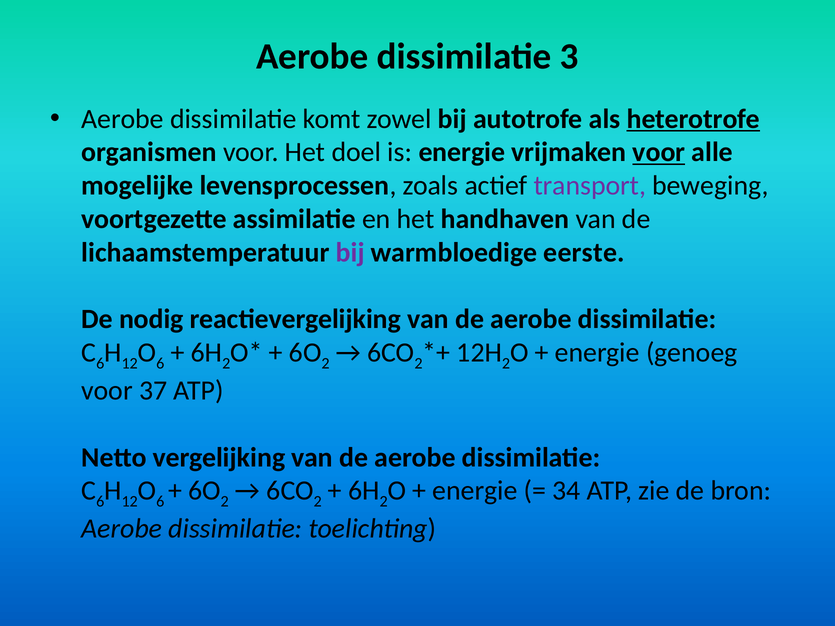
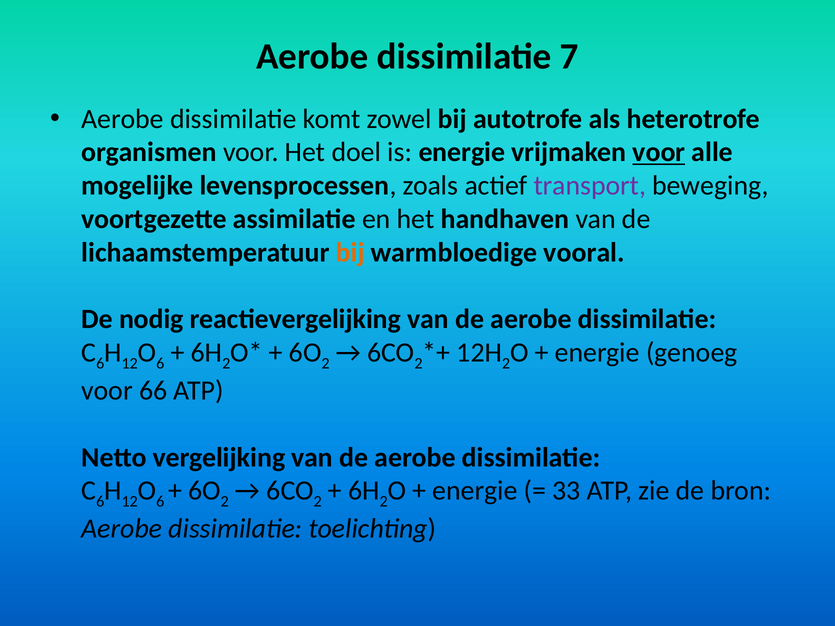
3: 3 -> 7 (569, 57)
heterotrofe underline: present -> none (693, 119)
bij colour: purple -> orange (350, 253)
eerste: eerste -> vooral (584, 253)
37: 37 -> 66 (153, 391)
34: 34 -> 33 (566, 491)
